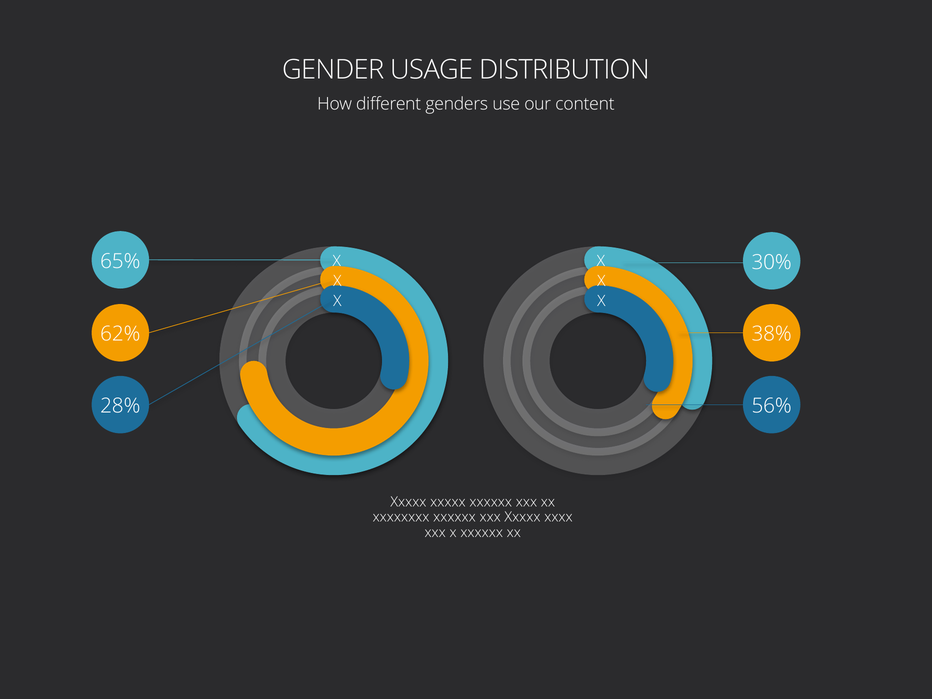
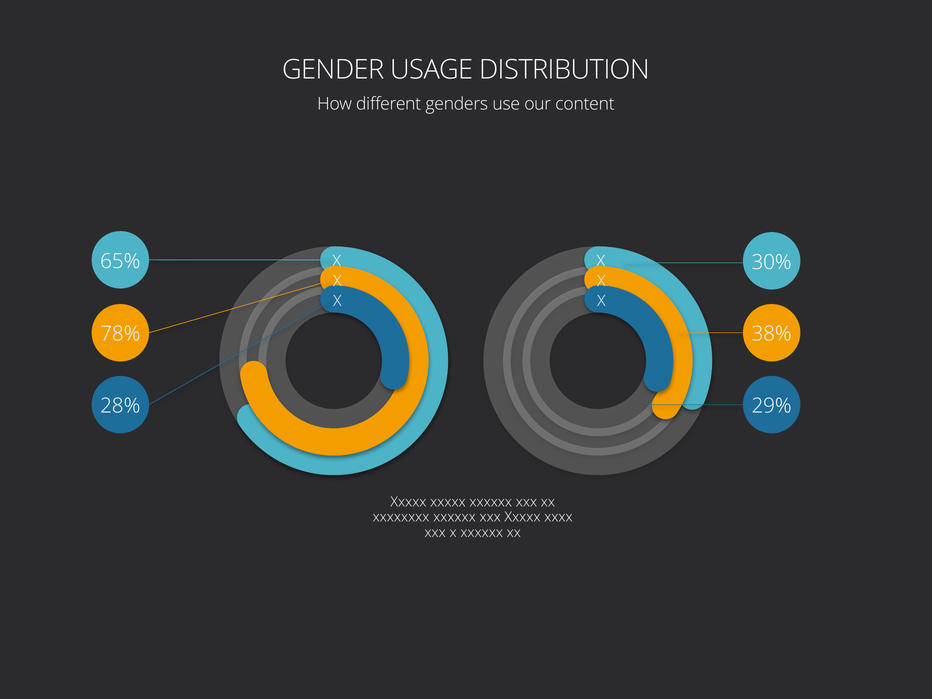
62%: 62% -> 78% (120, 334)
56%: 56% -> 29% (772, 406)
